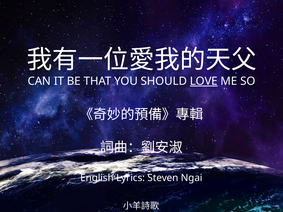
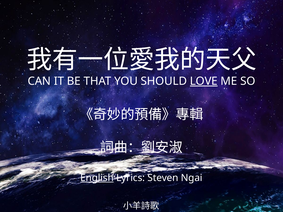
English underline: none -> present (97, 178)
